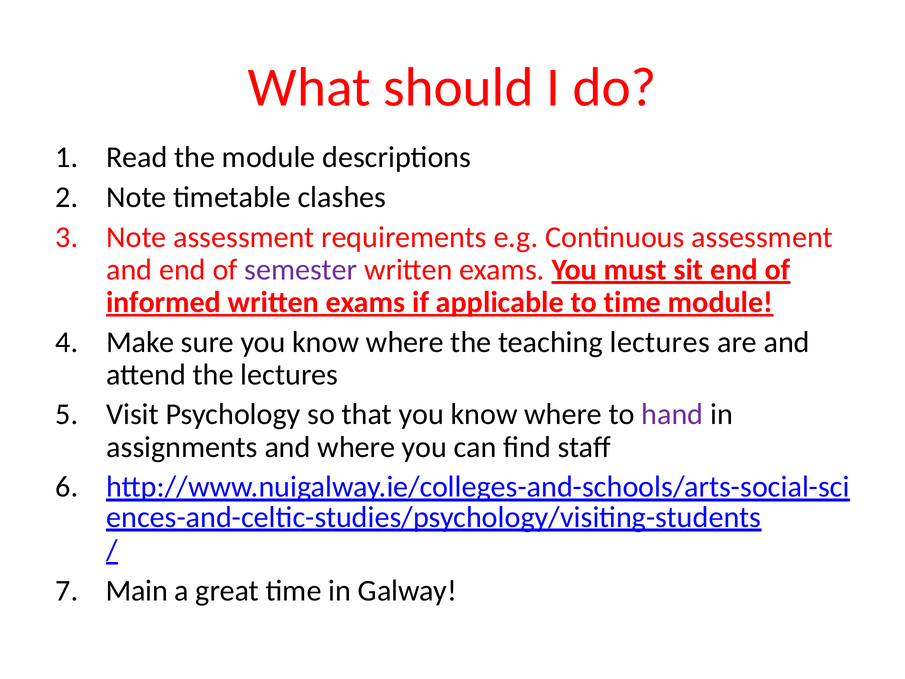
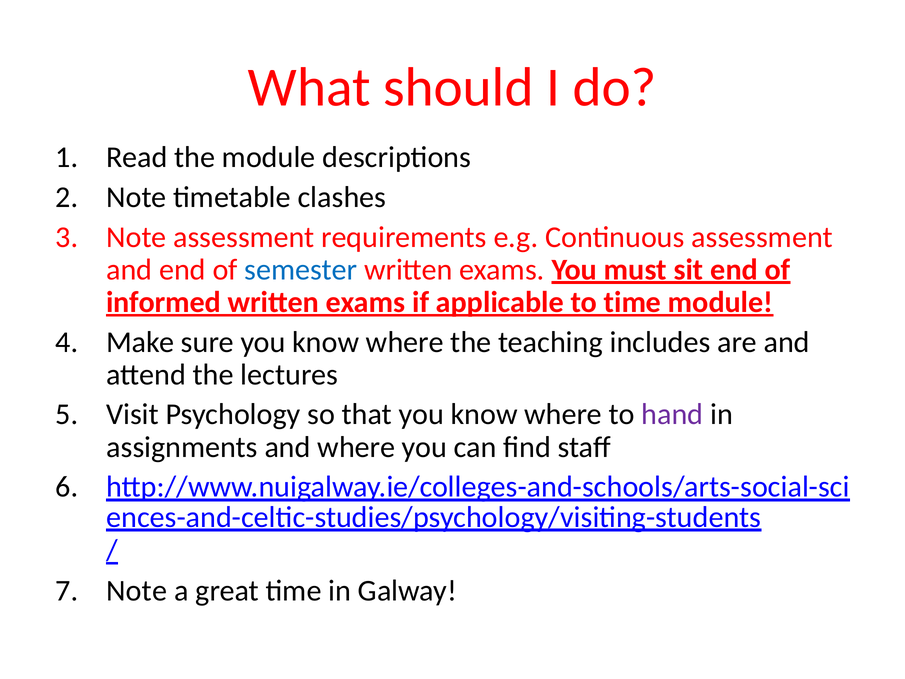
semester colour: purple -> blue (301, 270)
teaching lectures: lectures -> includes (660, 342)
Main: Main -> Note (137, 590)
